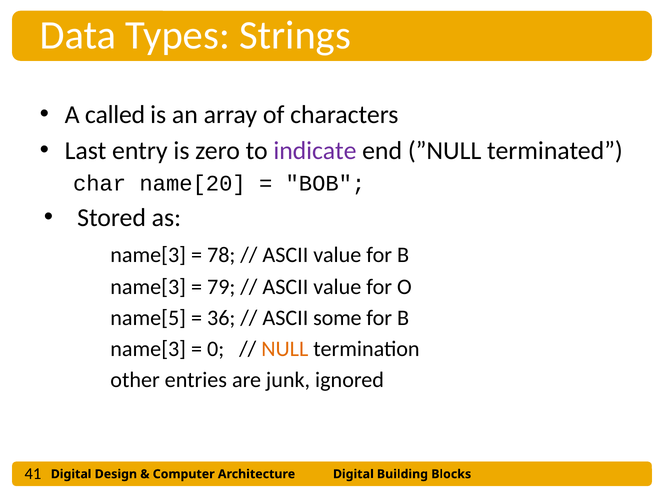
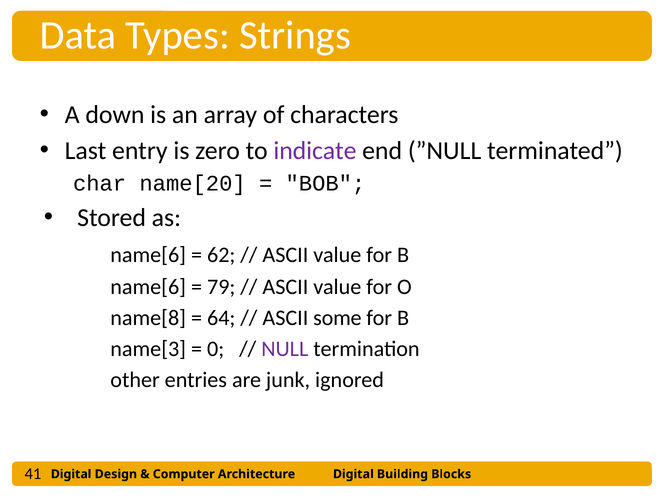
called: called -> down (115, 115)
name[3: name[3 -> name[6 (148, 255)
78: 78 -> 62 (221, 255)
name[3: name[3 -> name[6 (148, 287)
name[5: name[5 -> name[8 (148, 318)
36: 36 -> 64 (221, 318)
NULL colour: orange -> purple (285, 349)
